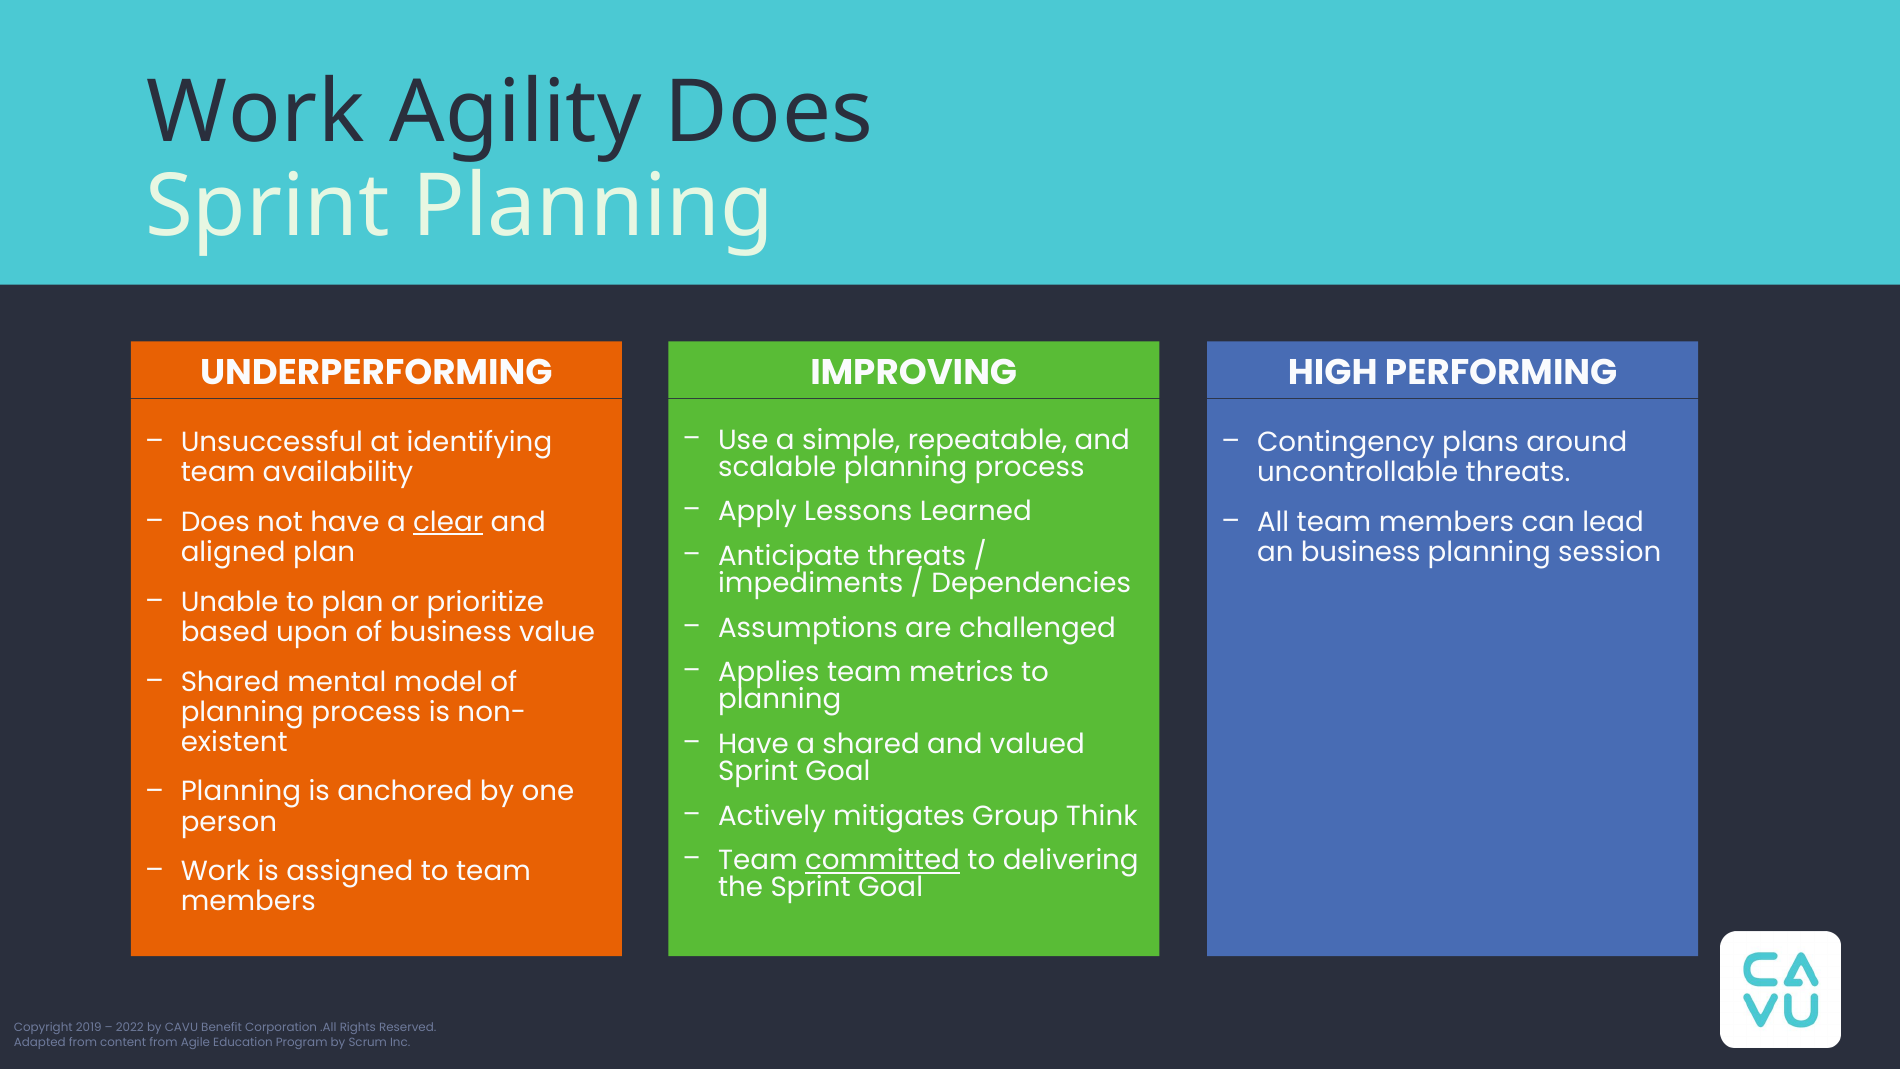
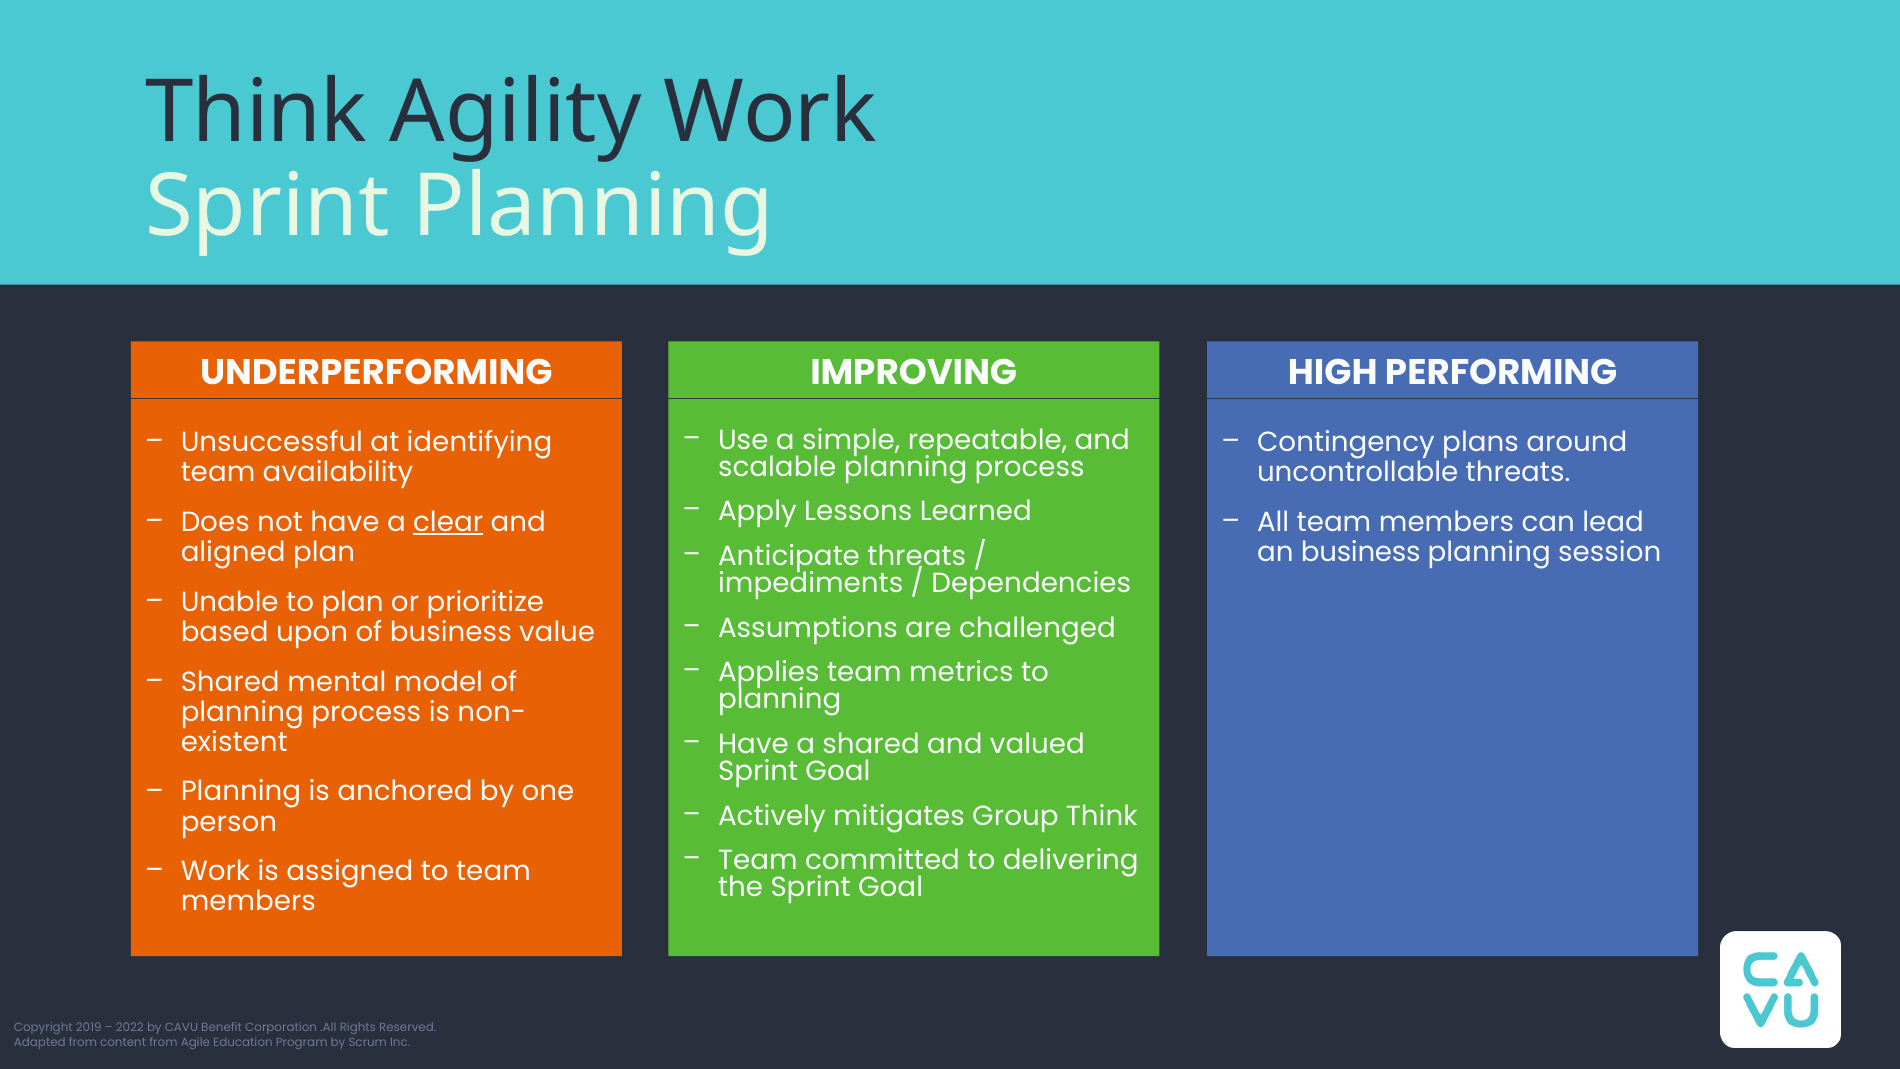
Work: Work -> Think (256, 113)
Agility Does: Does -> Work (770, 113)
committed underline: present -> none (883, 861)
